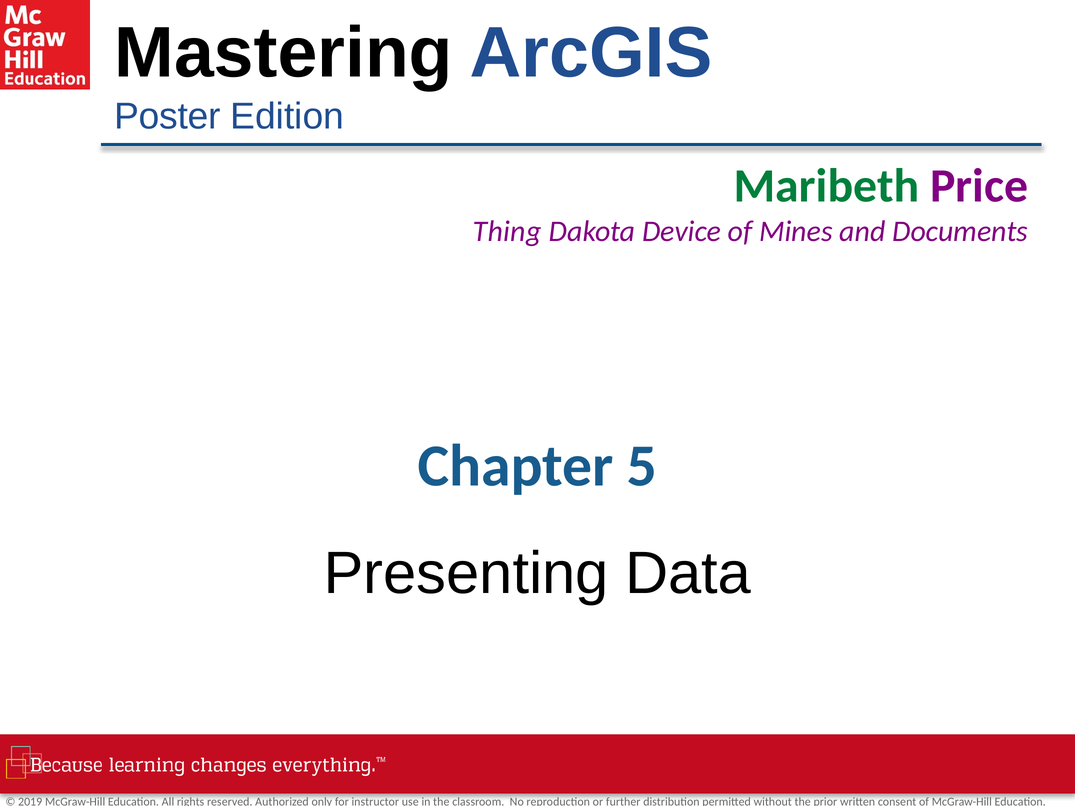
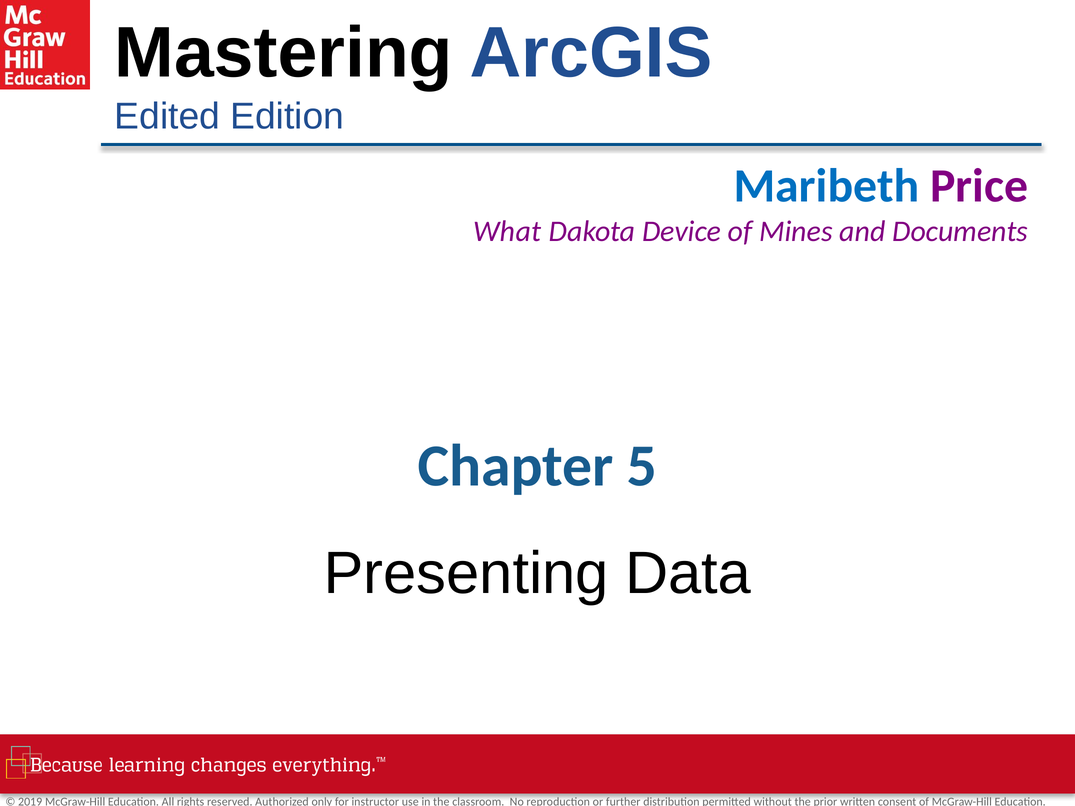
Poster: Poster -> Edited (167, 116)
Maribeth colour: green -> blue (826, 186)
Thing: Thing -> What (507, 231)
